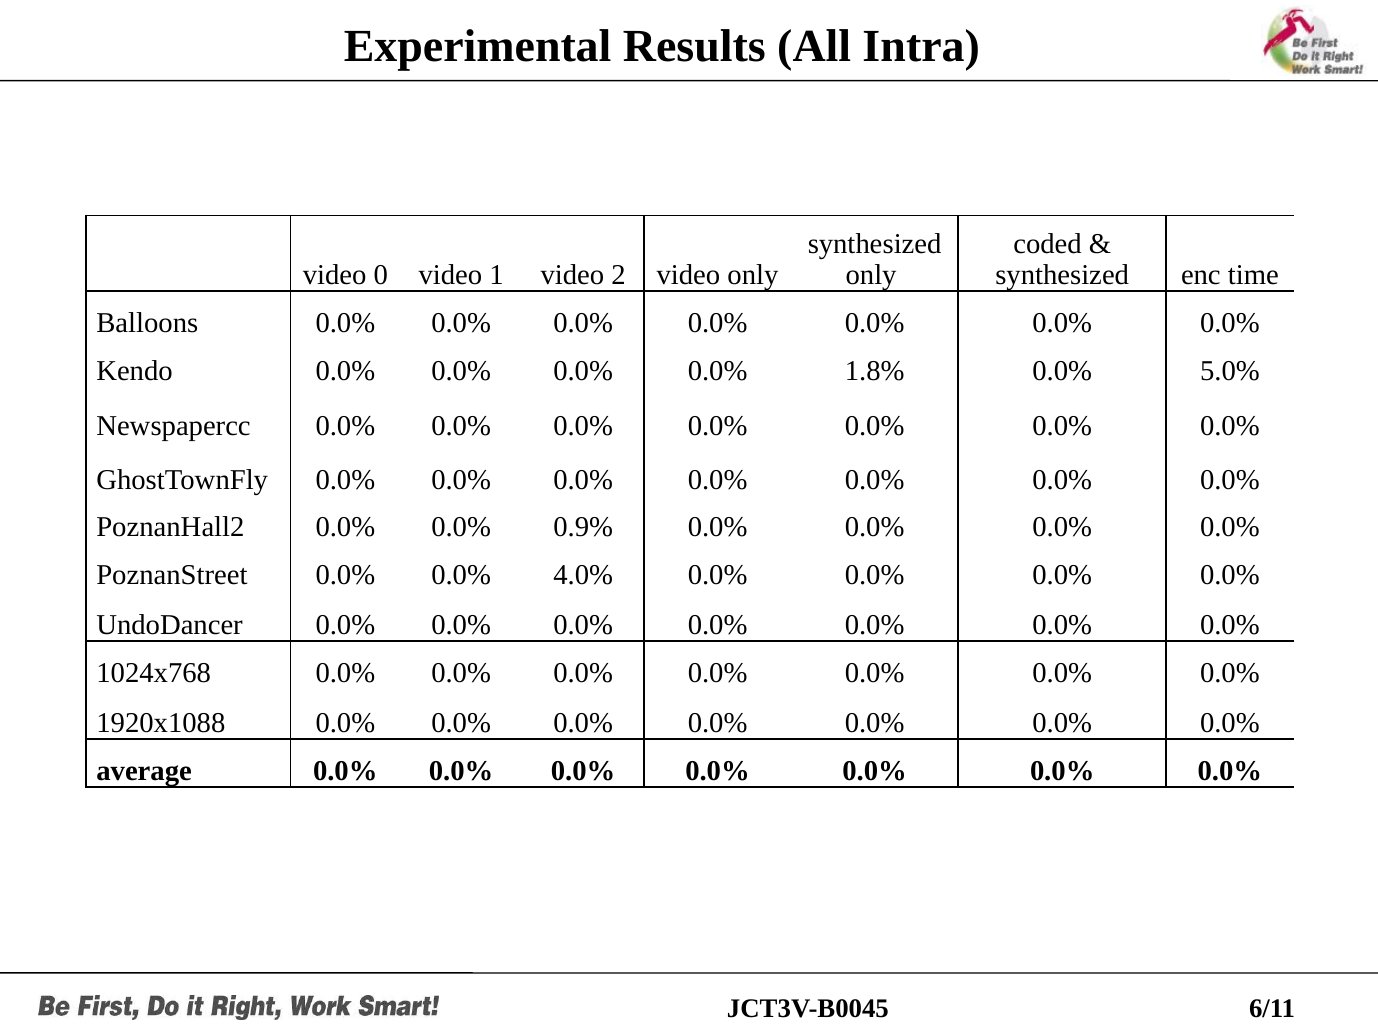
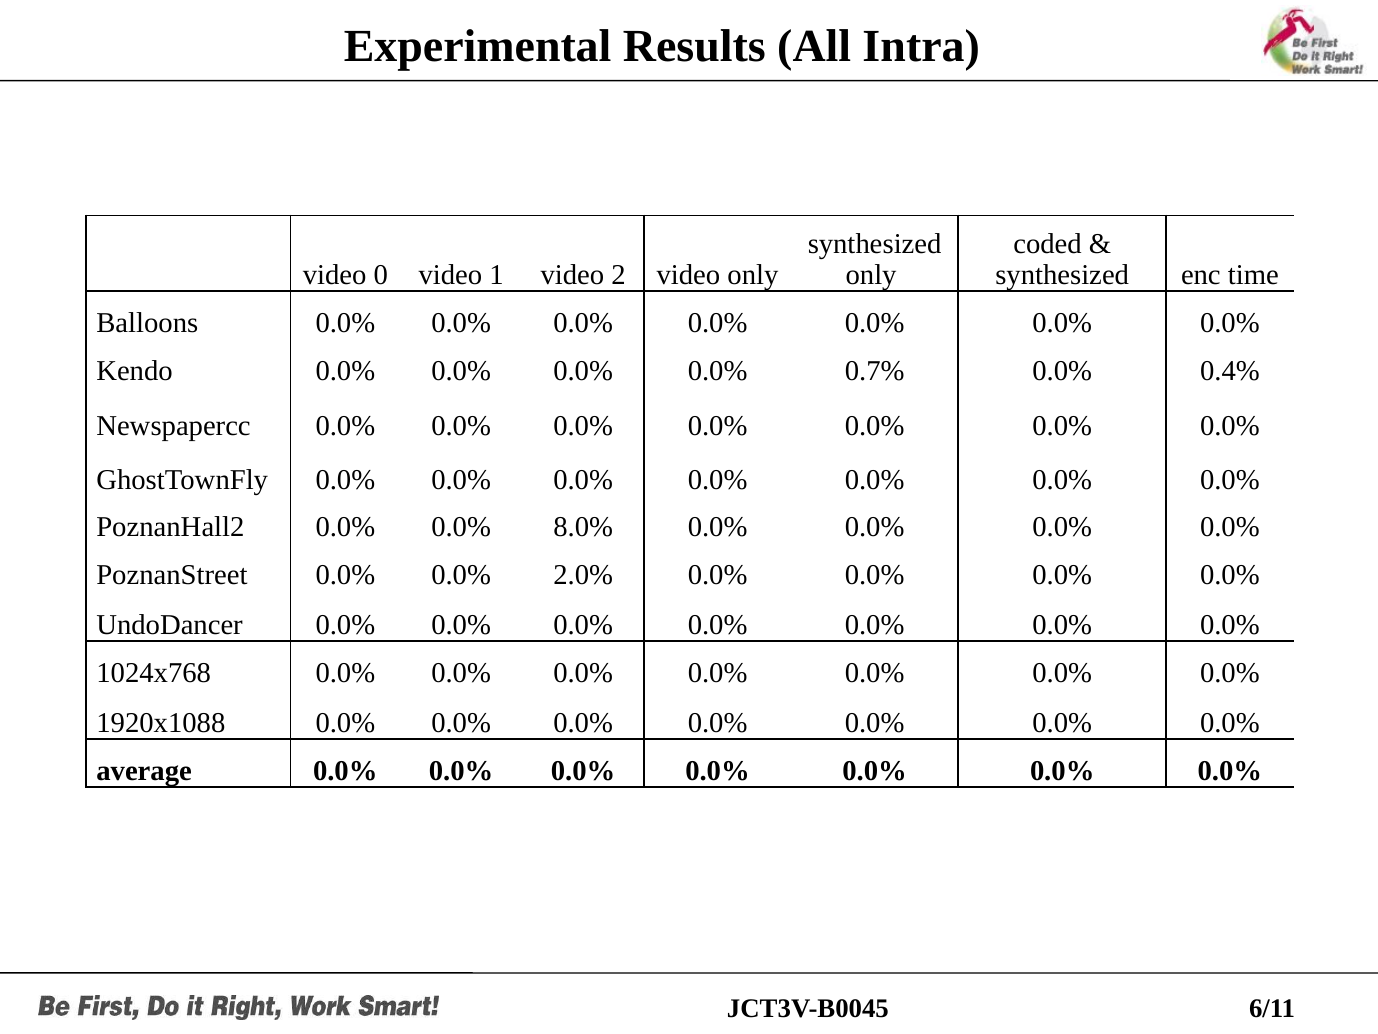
1.8%: 1.8% -> 0.7% (875, 371)
5.0%: 5.0% -> 0.4% (1230, 371)
0.9%: 0.9% -> 8.0% (583, 527)
4.0%: 4.0% -> 2.0% (583, 575)
